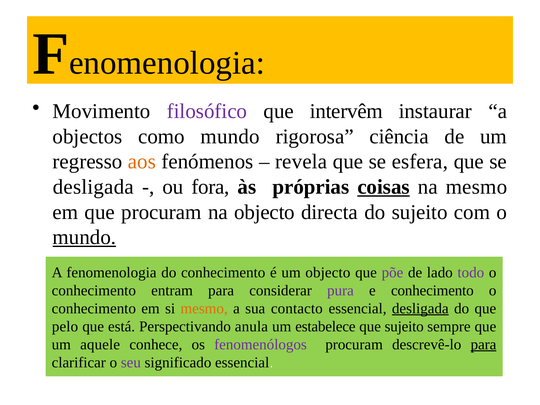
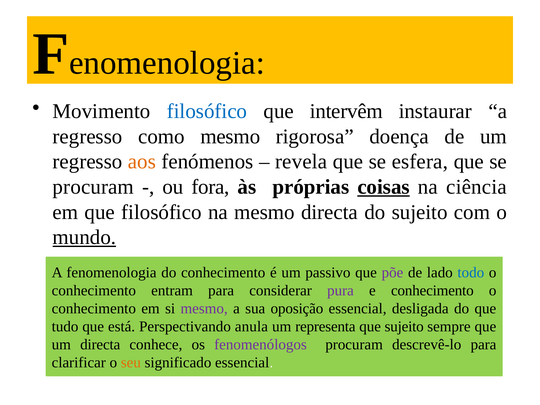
filosófico colour: purple -> blue (207, 111)
objectos: objectos -> regresso (88, 136)
como mundo: mundo -> mesmo (230, 136)
ciência: ciência -> doença (399, 136)
desligada: desligada -> procuram (93, 187)
na mesmo: mesmo -> ciência (477, 187)
que procuram: procuram -> filosófico (161, 212)
na objecto: objecto -> mesmo (264, 212)
um objecto: objecto -> passivo (328, 272)
todo colour: purple -> blue (471, 272)
mesmo colour: orange -> purple (204, 308)
contacto: contacto -> oposição (297, 308)
desligada underline: present -> none (420, 308)
pelo: pelo -> tudo (65, 326)
estabelece: estabelece -> representa (325, 326)
um aquele: aquele -> directa (100, 344)
para underline: present -> none (483, 344)
seu colour: purple -> orange (131, 362)
